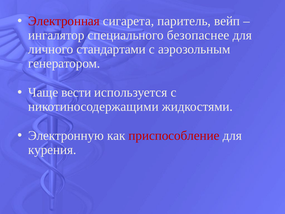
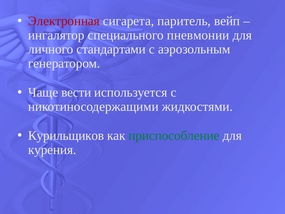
безопаснее: безопаснее -> пневмонии (198, 35)
Электронную: Электронную -> Курильщиков (66, 135)
приспособление colour: red -> green (174, 135)
